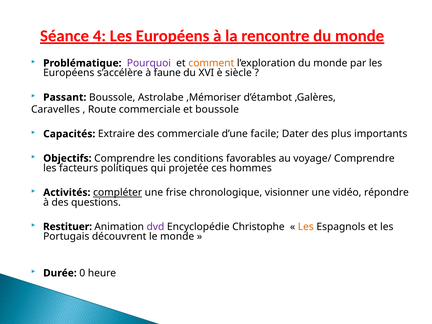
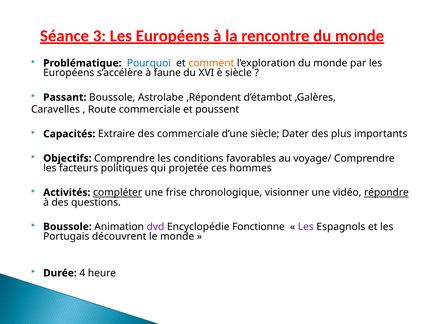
4: 4 -> 3 (99, 36)
Pourquoi colour: purple -> blue (149, 63)
,Mémoriser: ,Mémoriser -> ,Répondent (214, 97)
et boussole: boussole -> poussent (217, 110)
d’une facile: facile -> siècle (265, 134)
répondre underline: none -> present (386, 193)
Restituer: Restituer -> Boussole (67, 227)
Christophe: Christophe -> Fonctionne (258, 227)
Les colour: orange -> purple (306, 227)
0: 0 -> 4 (82, 273)
